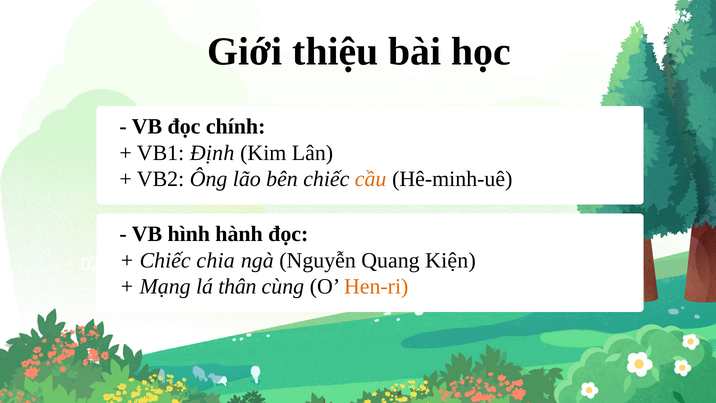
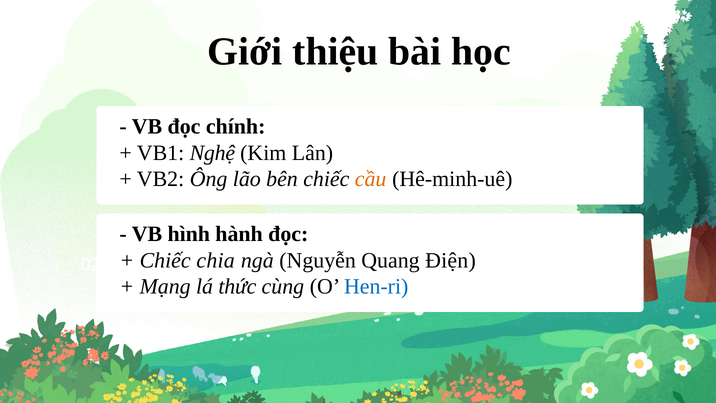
Định: Định -> Nghệ (212, 153)
Kiện: Kiện -> Điện (450, 260)
thân: thân -> thức (237, 286)
Hen-ri colour: orange -> blue (376, 286)
